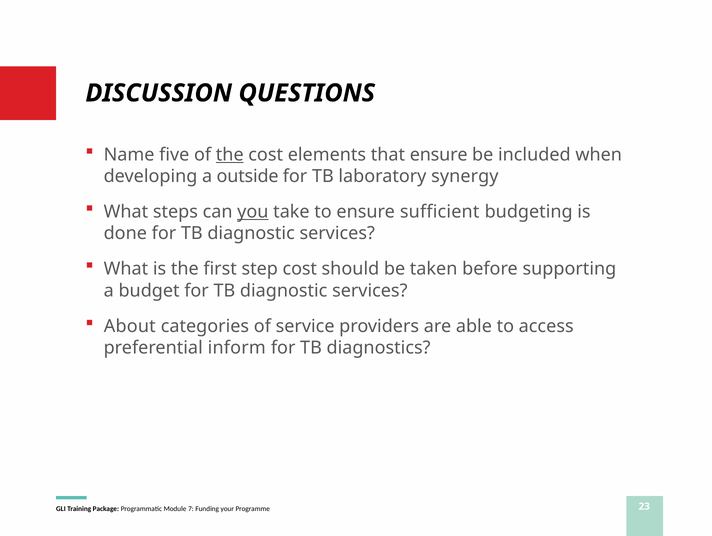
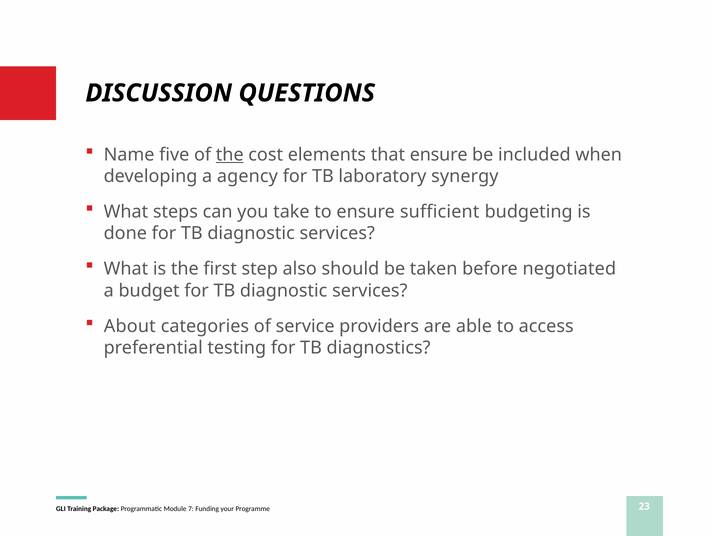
outside: outside -> agency (247, 176)
you underline: present -> none (253, 212)
step cost: cost -> also (300, 269)
supporting: supporting -> negotiated (569, 269)
inform: inform -> testing (237, 348)
